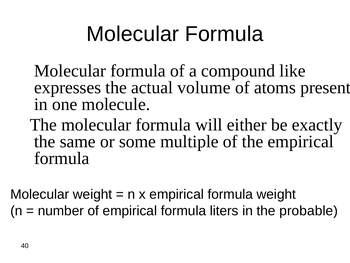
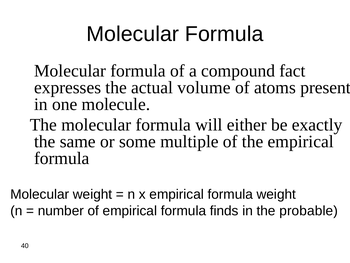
like: like -> fact (293, 71)
liters: liters -> finds (224, 210)
